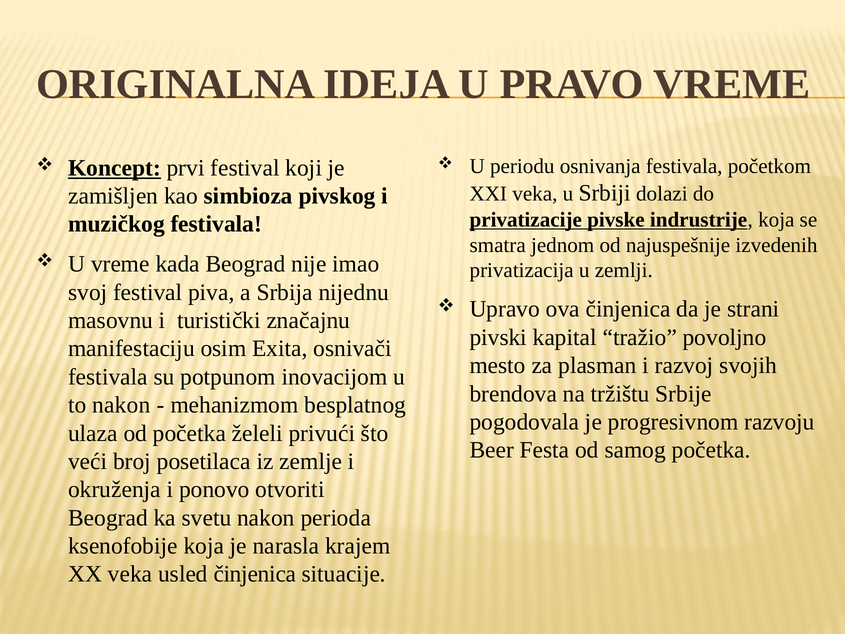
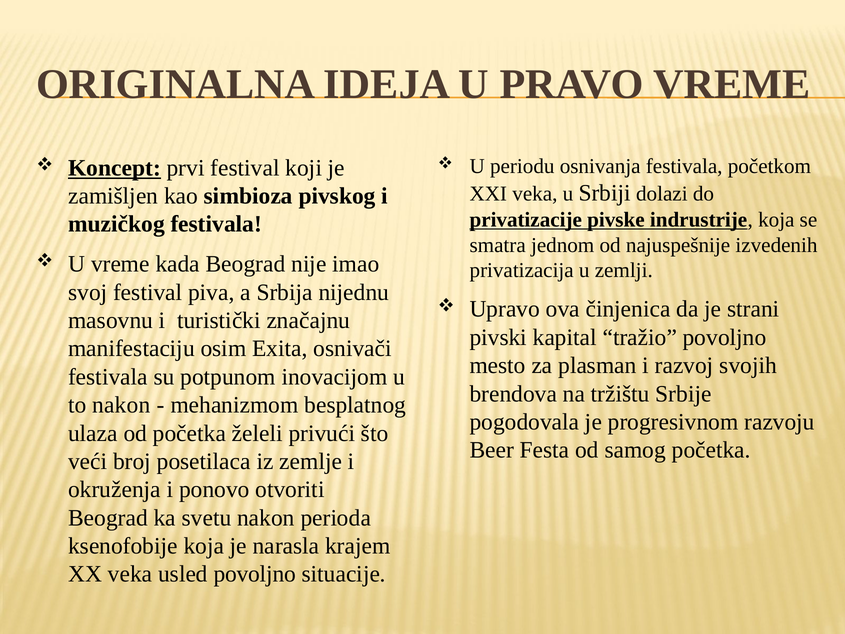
usled činjenica: činjenica -> povoljno (255, 574)
